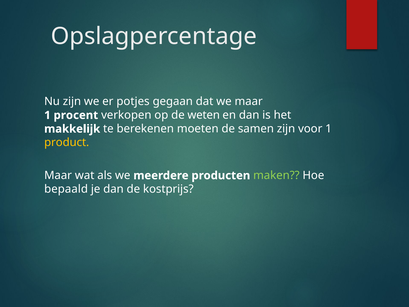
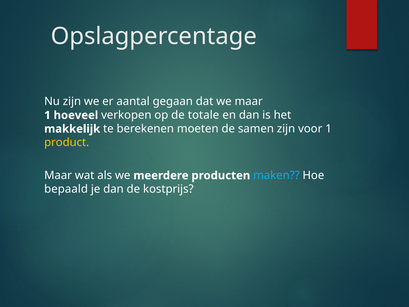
potjes: potjes -> aantal (133, 101)
procent: procent -> hoeveel (76, 115)
weten: weten -> totale (204, 115)
maken colour: light green -> light blue (276, 175)
